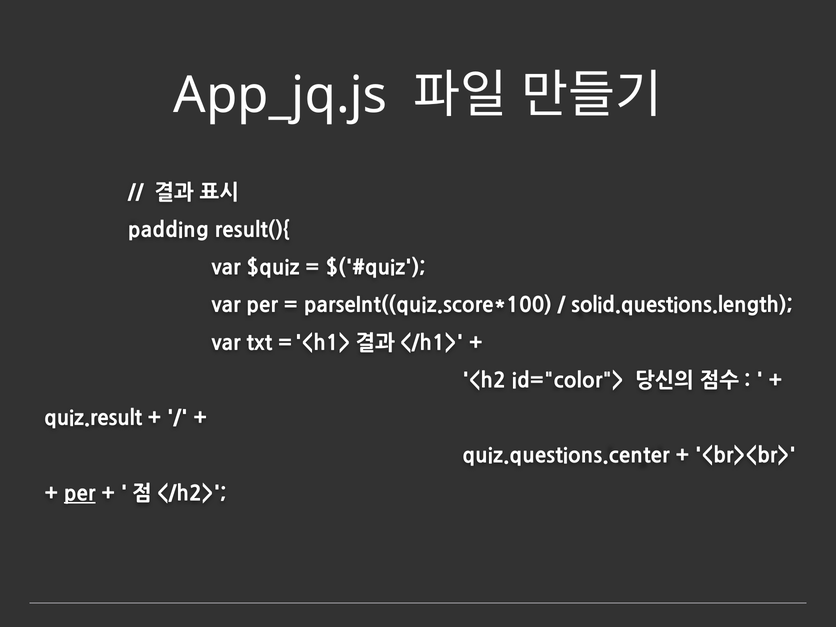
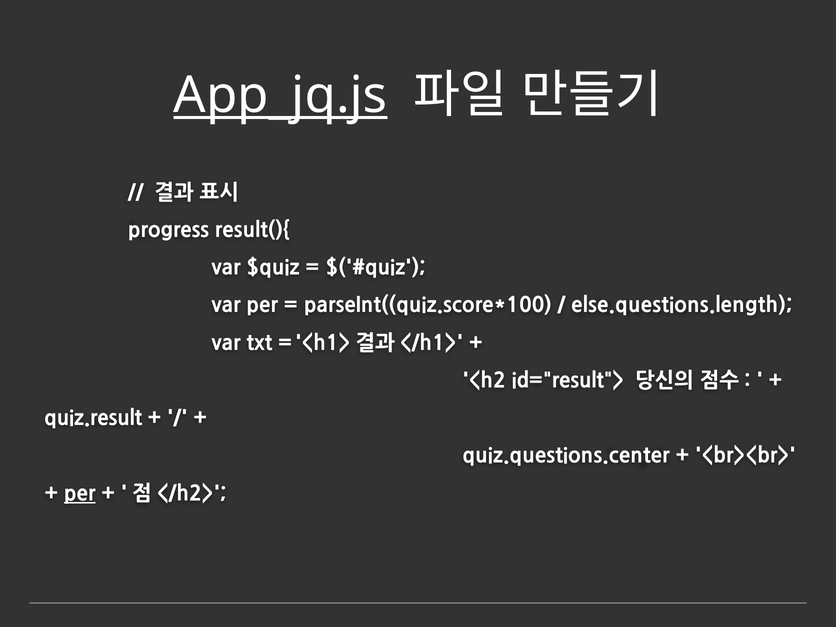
App_jq.js underline: none -> present (280, 95)
padding: padding -> progress (169, 230)
solid.questions.length: solid.questions.length -> else.questions.length (682, 306)
id="color">: id="color"> -> id="result"> (568, 381)
